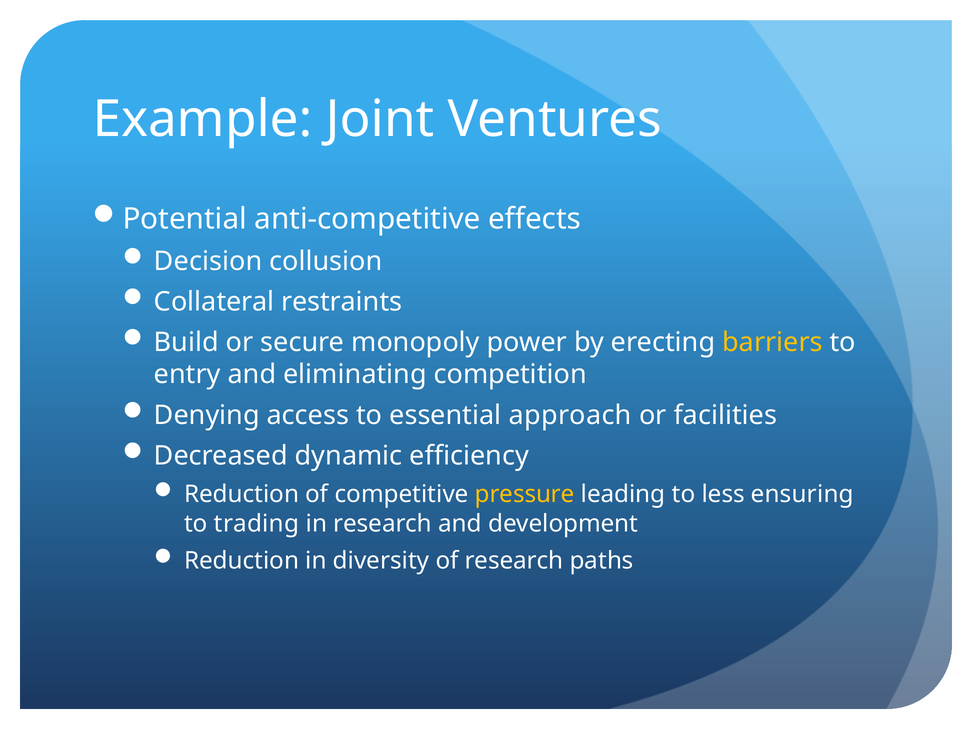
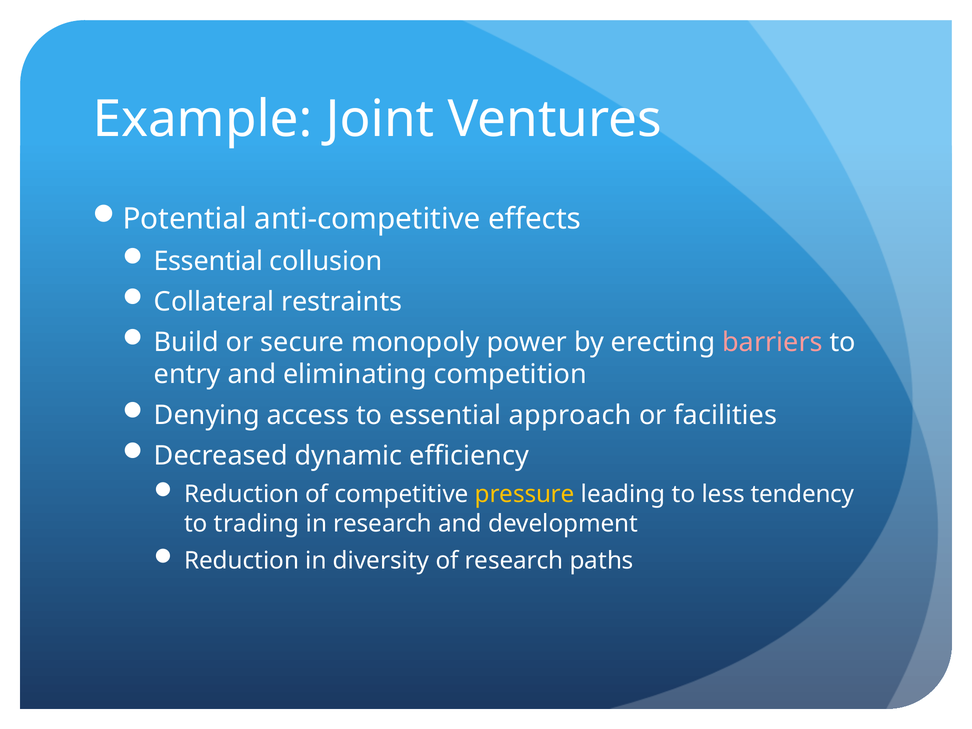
Decision: Decision -> Essential (208, 261)
barriers colour: yellow -> pink (772, 342)
ensuring: ensuring -> tendency (802, 494)
